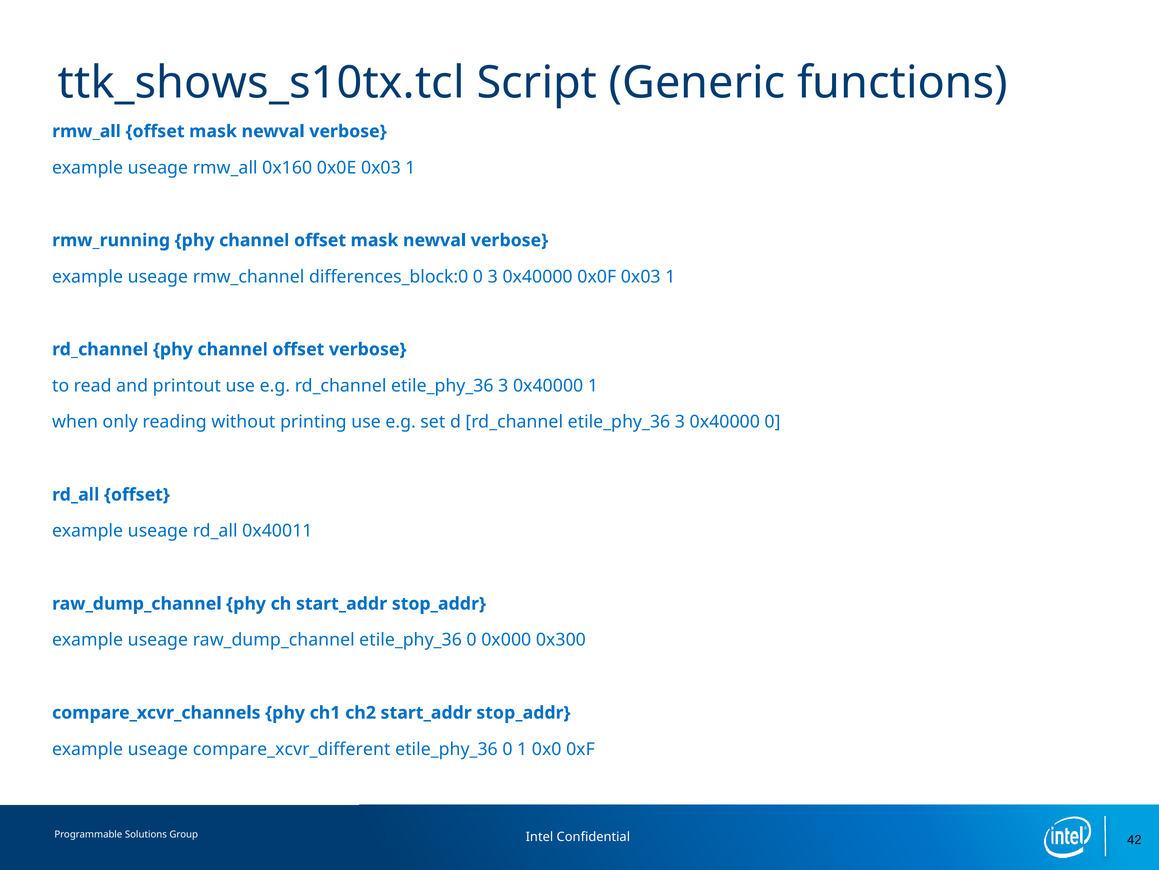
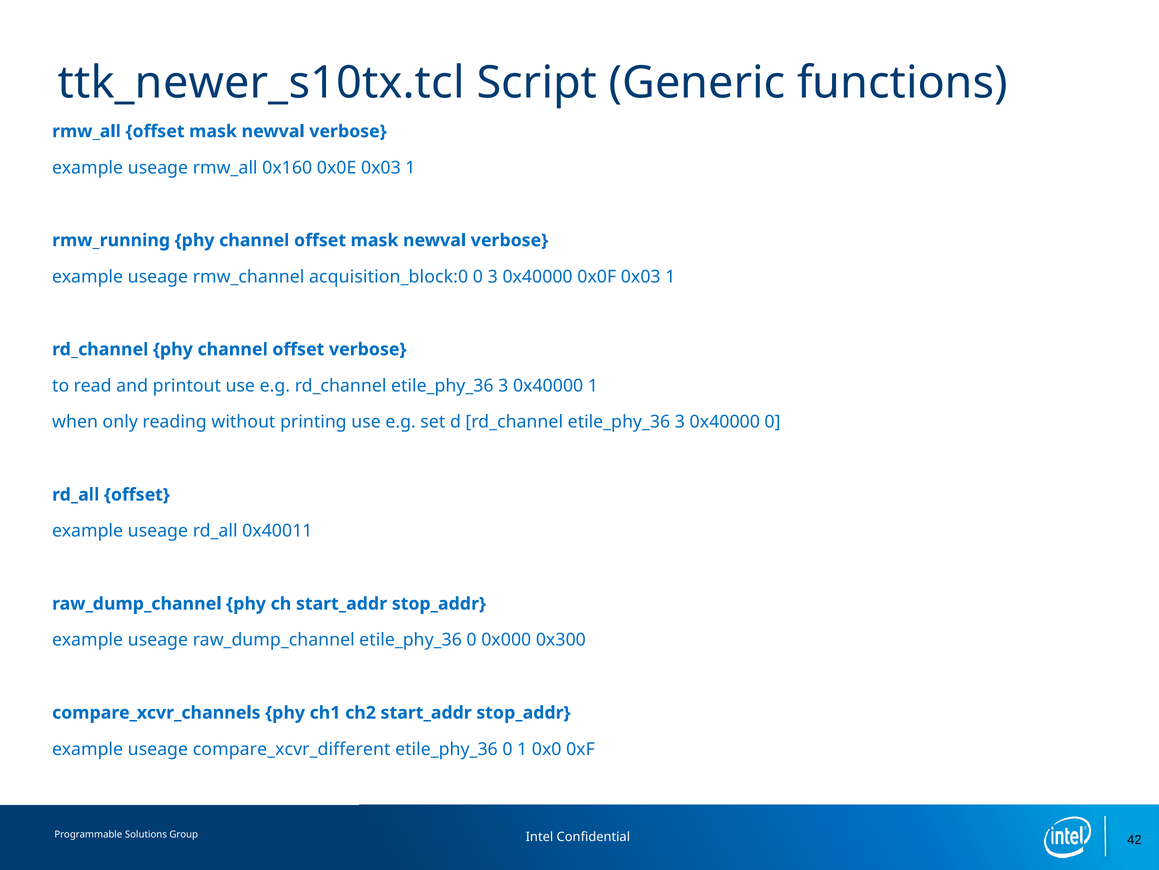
ttk_shows_s10tx.tcl: ttk_shows_s10tx.tcl -> ttk_newer_s10tx.tcl (261, 83)
differences_block:0: differences_block:0 -> acquisition_block:0 (389, 277)
